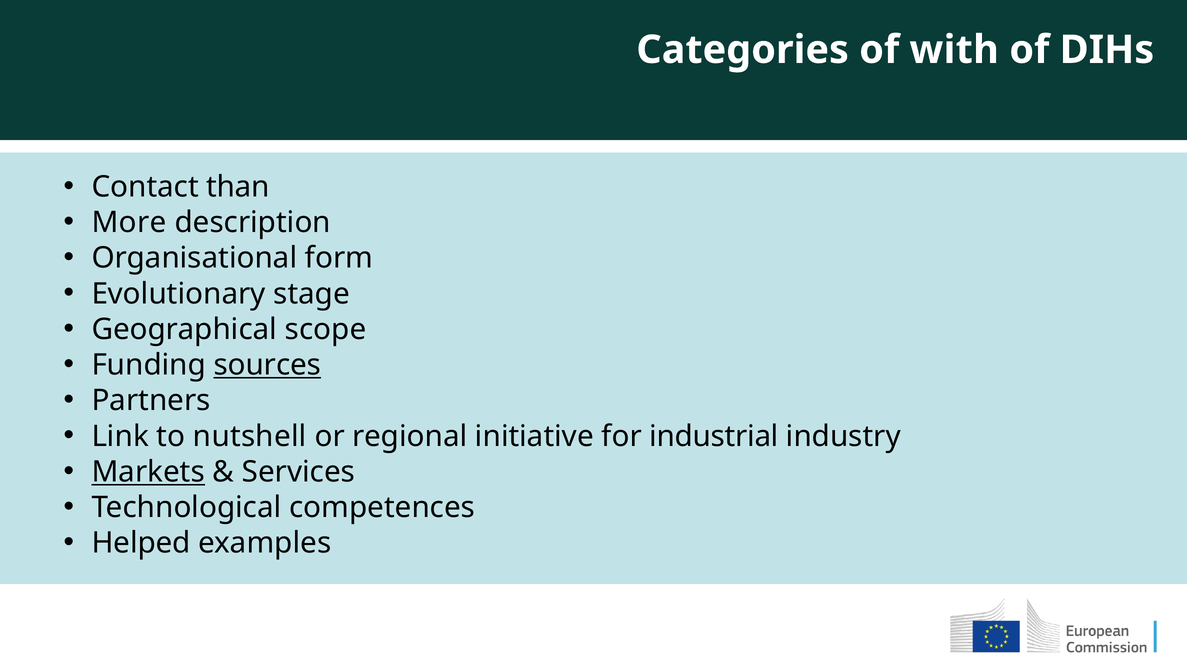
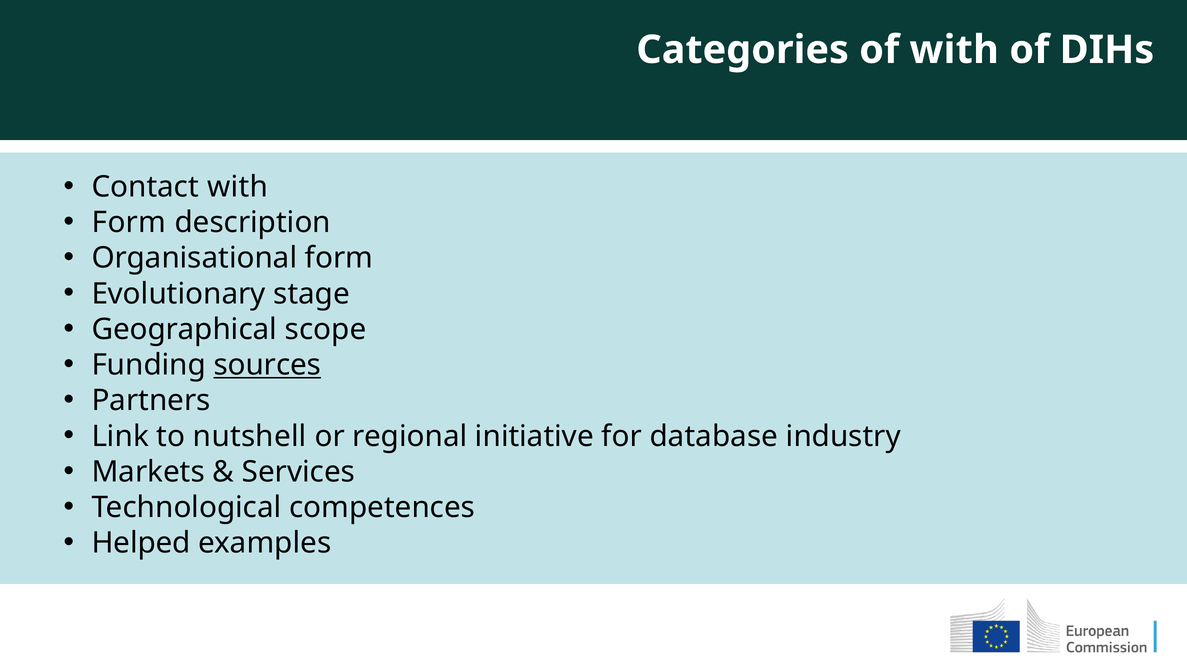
Contact than: than -> with (238, 187)
More: More -> Form (129, 222)
industrial: industrial -> database (714, 436)
Markets underline: present -> none (148, 472)
